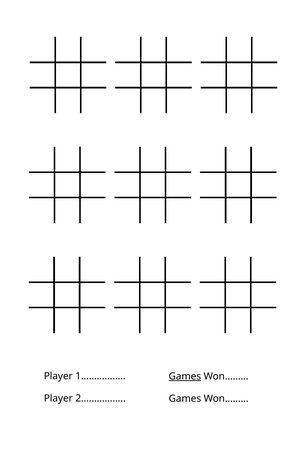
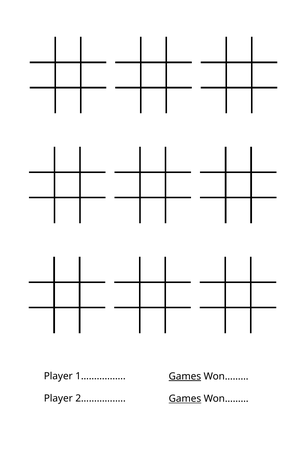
Games underline: none -> present (185, 399)
